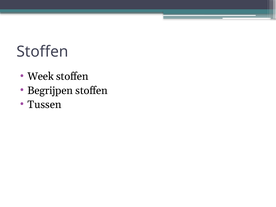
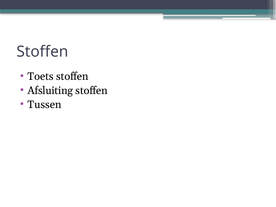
Week: Week -> Toets (41, 76)
Begrijpen: Begrijpen -> Afsluiting (50, 90)
